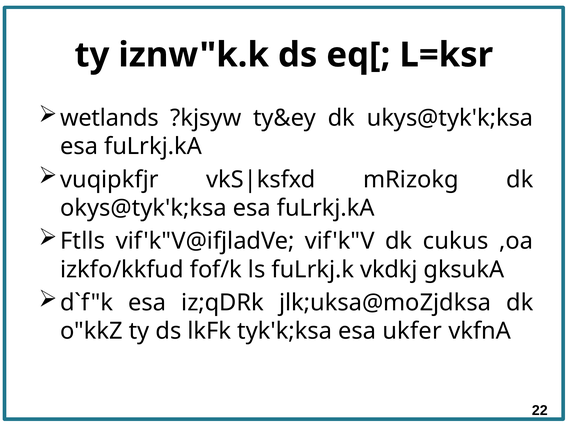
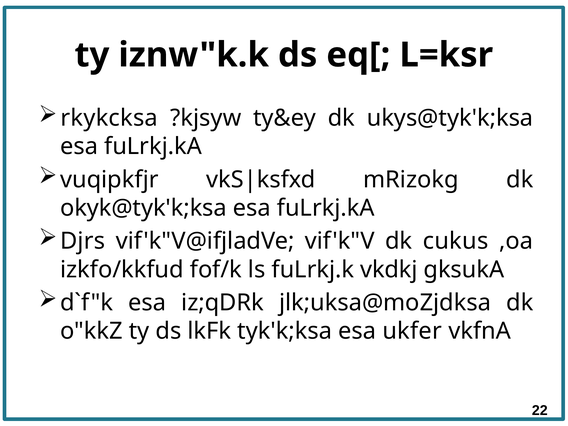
wetlands: wetlands -> rkykcksa (109, 118)
okys@tyk'k;ksa: okys@tyk'k;ksa -> okyk@tyk'k;ksa (143, 208)
Ftlls: Ftlls -> Djrs (83, 241)
